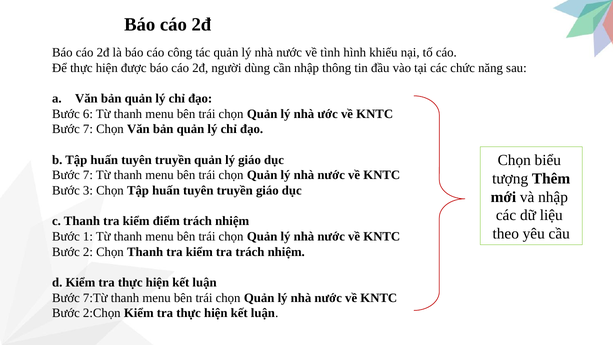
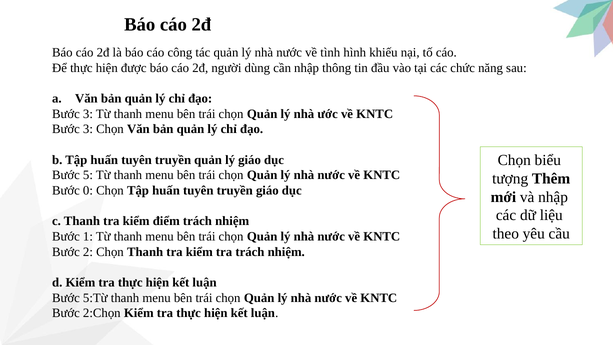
6: 6 -> 3 (88, 114)
7: 7 -> 3 (88, 129)
7: 7 -> 5 (88, 175)
3: 3 -> 0 (88, 190)
7:Từ: 7:Từ -> 5:Từ (95, 298)
